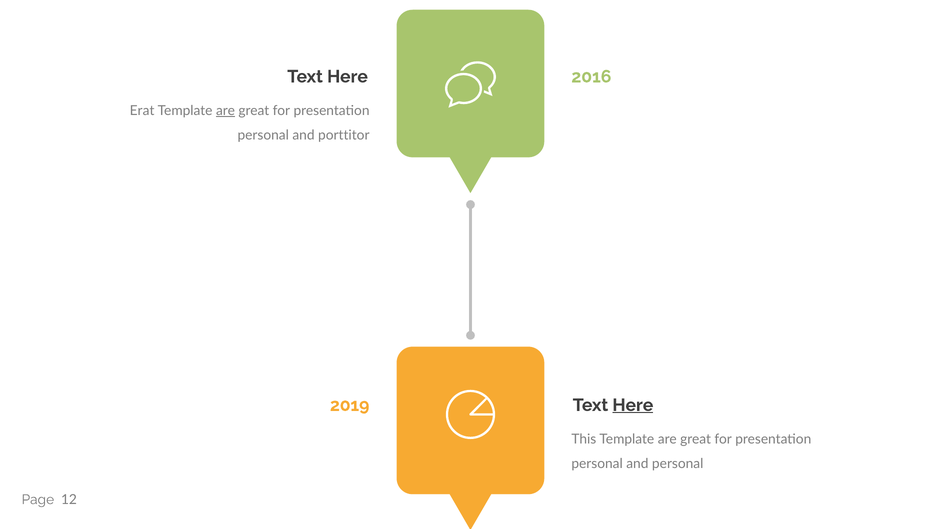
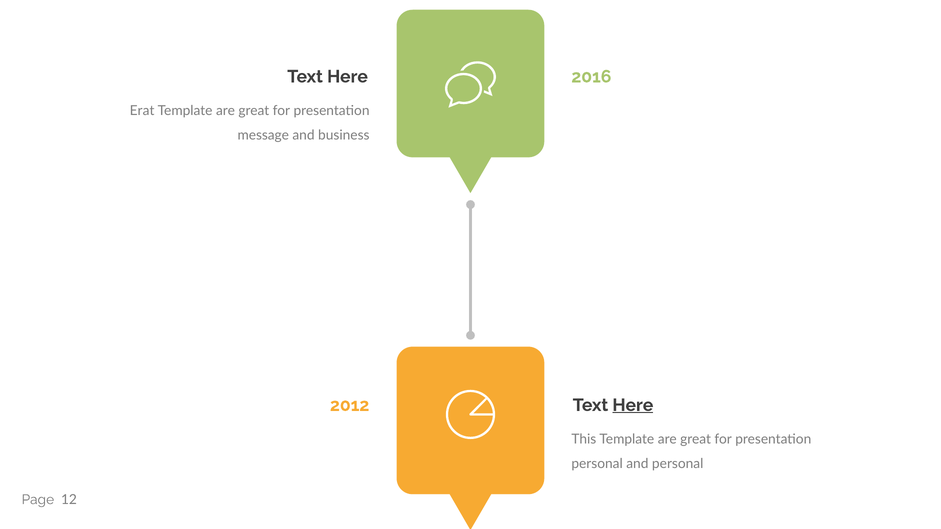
are underline: present -> none (225, 111)
personal: personal -> message (263, 135)
porttitor: porttitor -> business (344, 135)
2019: 2019 -> 2012 (350, 405)
